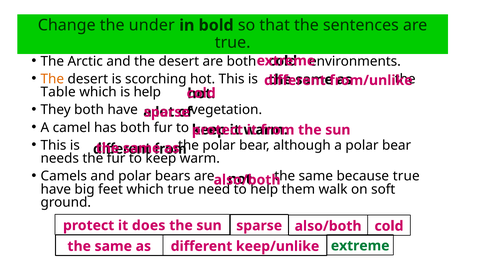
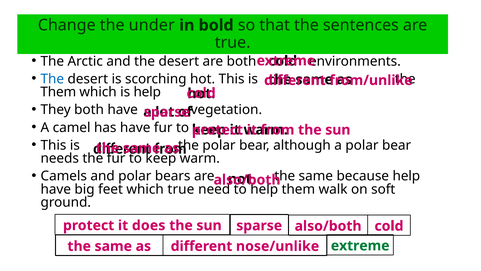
The colour: orange -> blue (52, 79)
Table: Table -> Them (58, 92)
has both: both -> have (135, 127)
because true: true -> help (406, 176)
keep/unlike: keep/unlike -> nose/unlike (278, 246)
